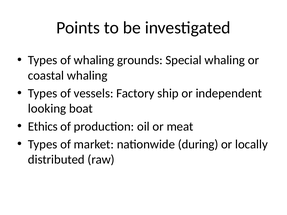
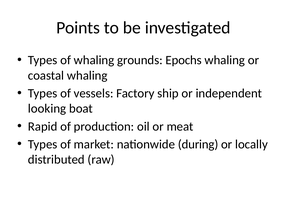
Special: Special -> Epochs (184, 60)
Ethics: Ethics -> Rapid (43, 127)
